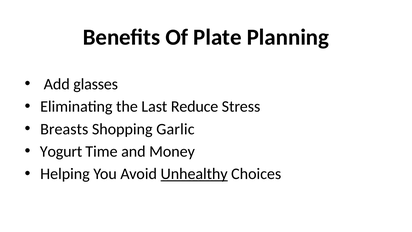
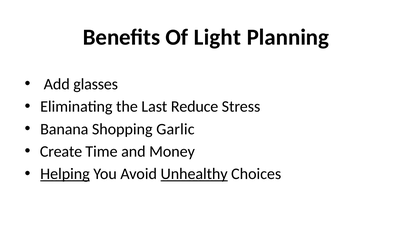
Plate: Plate -> Light (217, 37)
Breasts: Breasts -> Banana (64, 129)
Yogurt: Yogurt -> Create (61, 151)
Helping underline: none -> present (65, 174)
